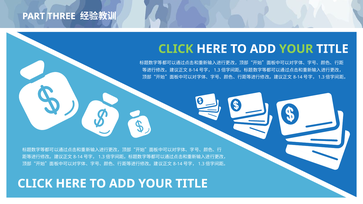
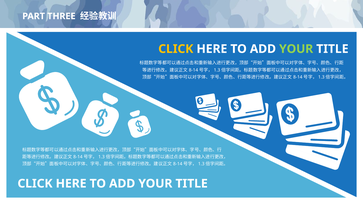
CLICK colour: light green -> yellow (176, 49)
